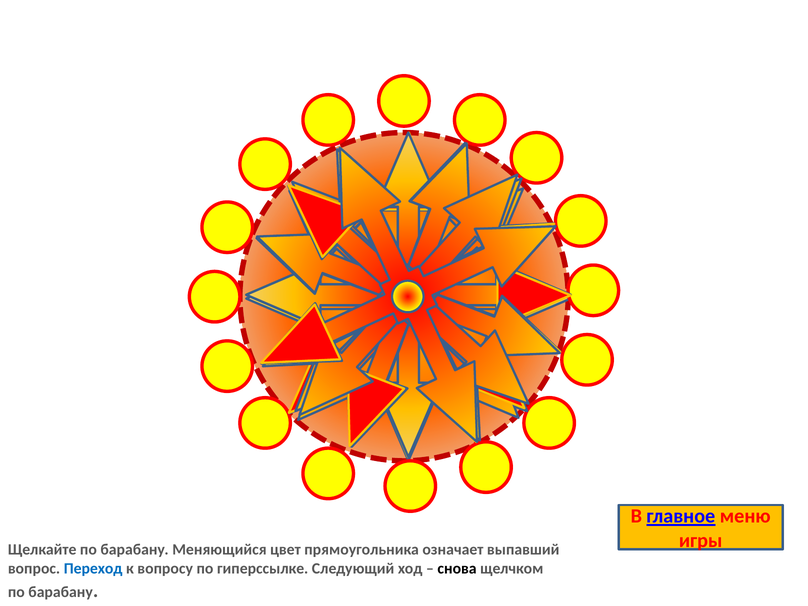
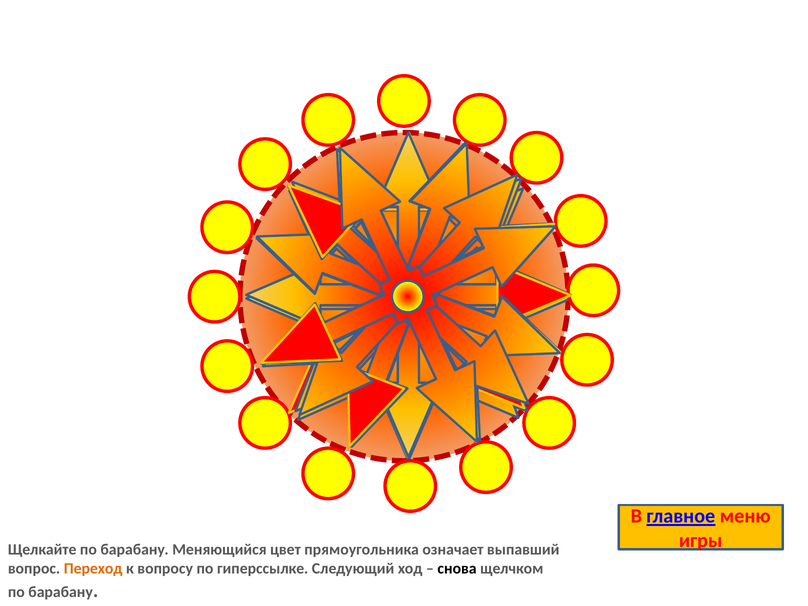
Переход colour: blue -> orange (93, 569)
